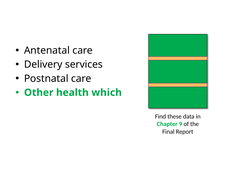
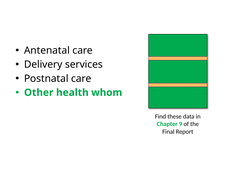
which: which -> whom (107, 93)
